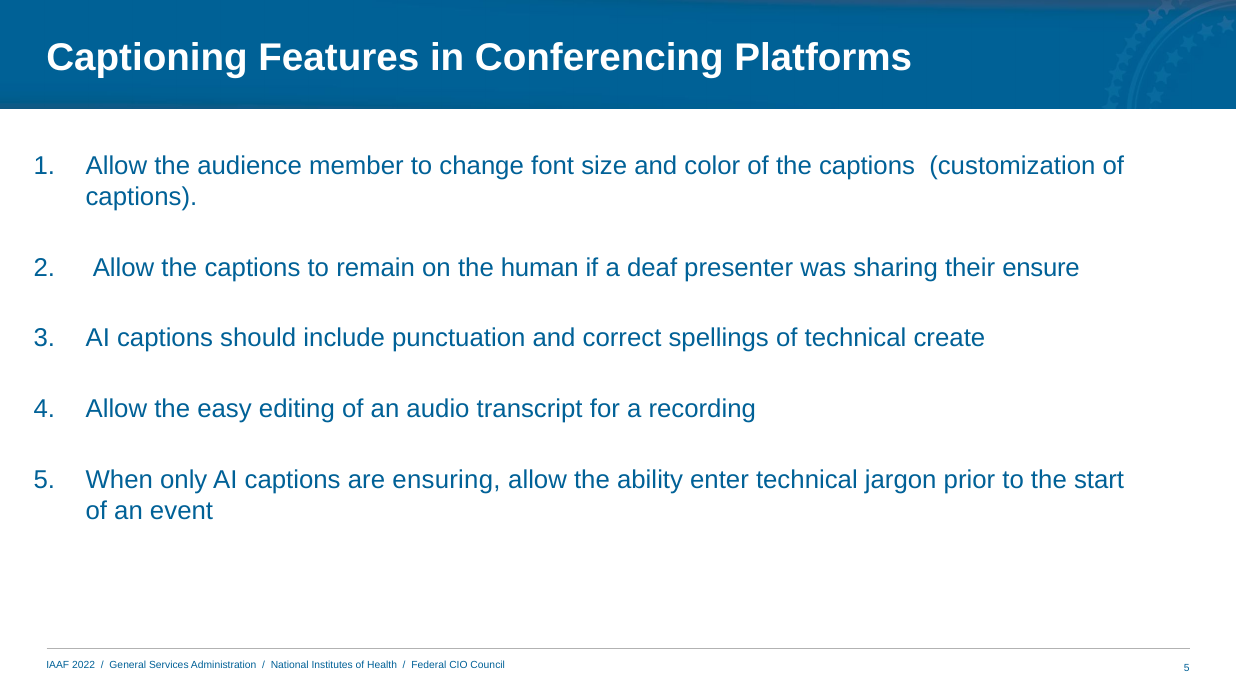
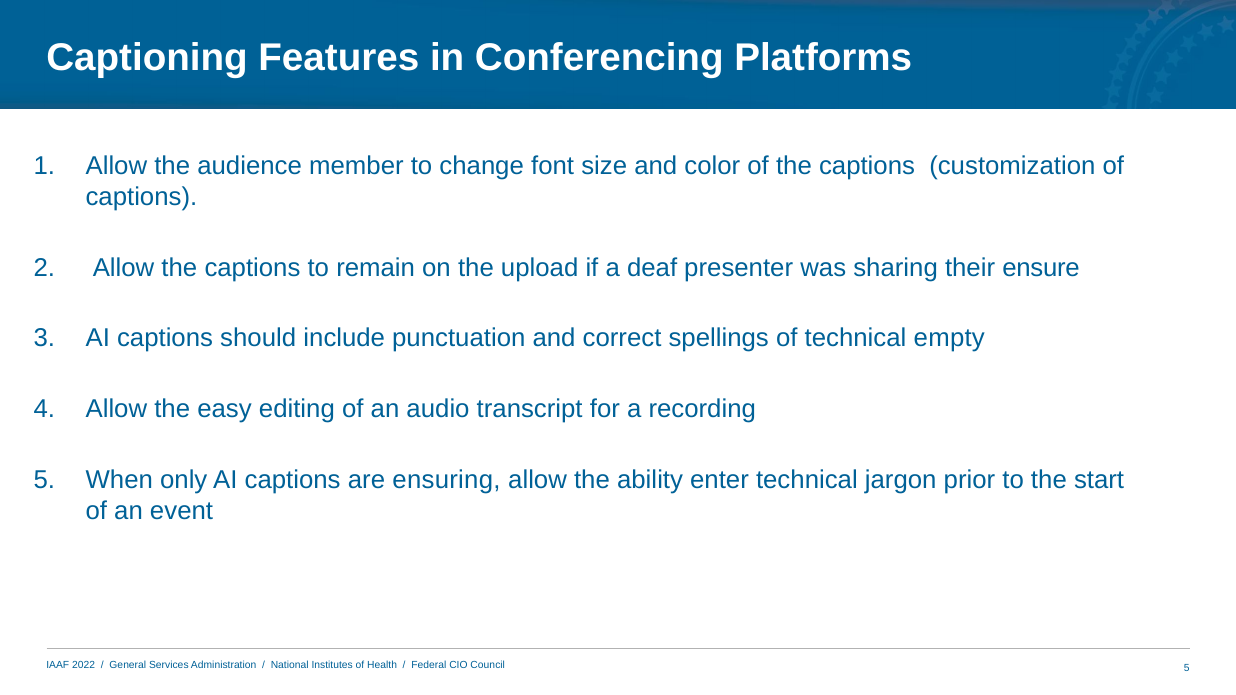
human: human -> upload (540, 268)
create: create -> empty (949, 338)
